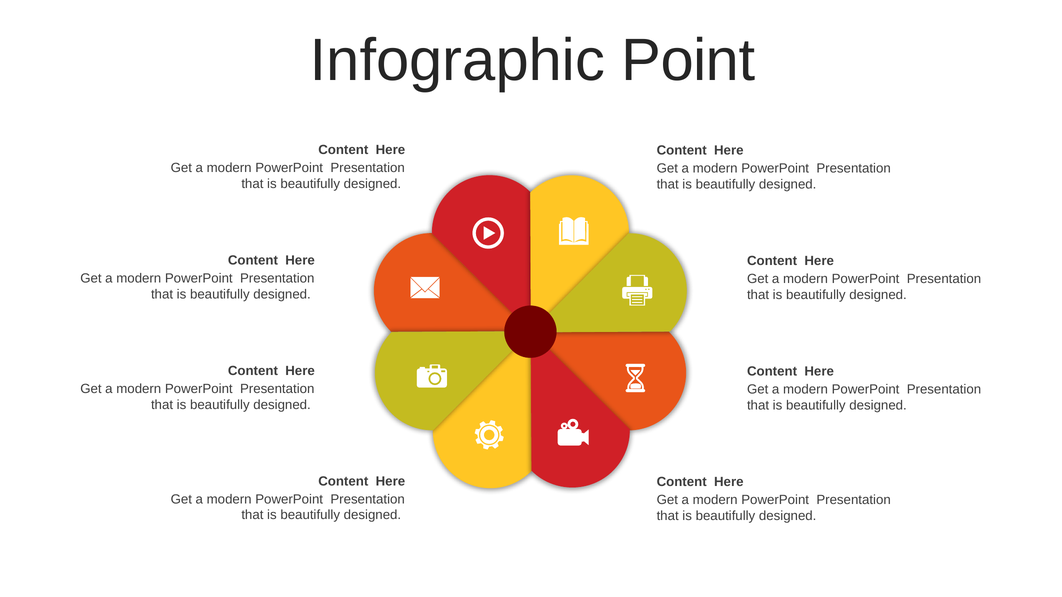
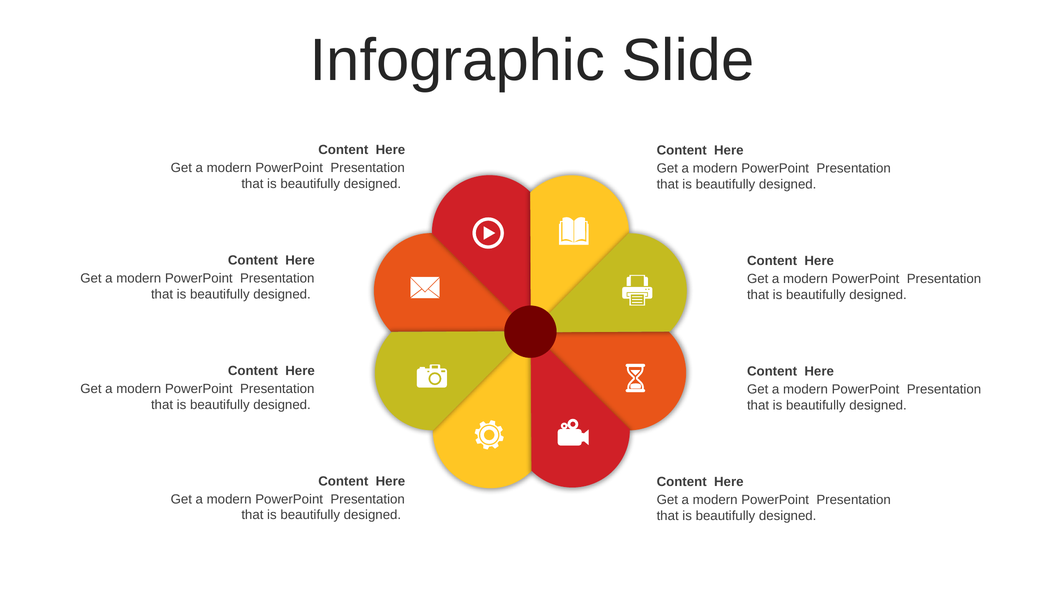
Point: Point -> Slide (688, 61)
